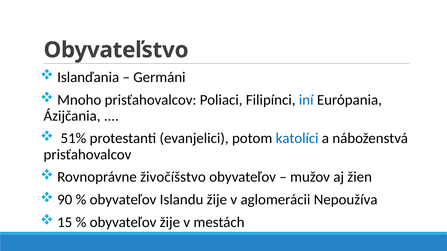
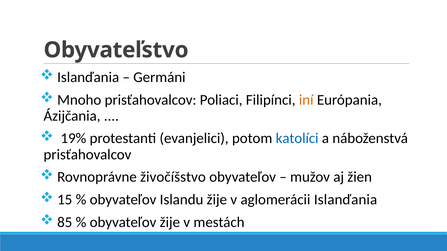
iní colour: blue -> orange (306, 100)
51%: 51% -> 19% (73, 139)
90: 90 -> 15 (65, 200)
aglomerácii Nepoužíva: Nepoužíva -> Islanďania (346, 200)
15: 15 -> 85 (65, 223)
